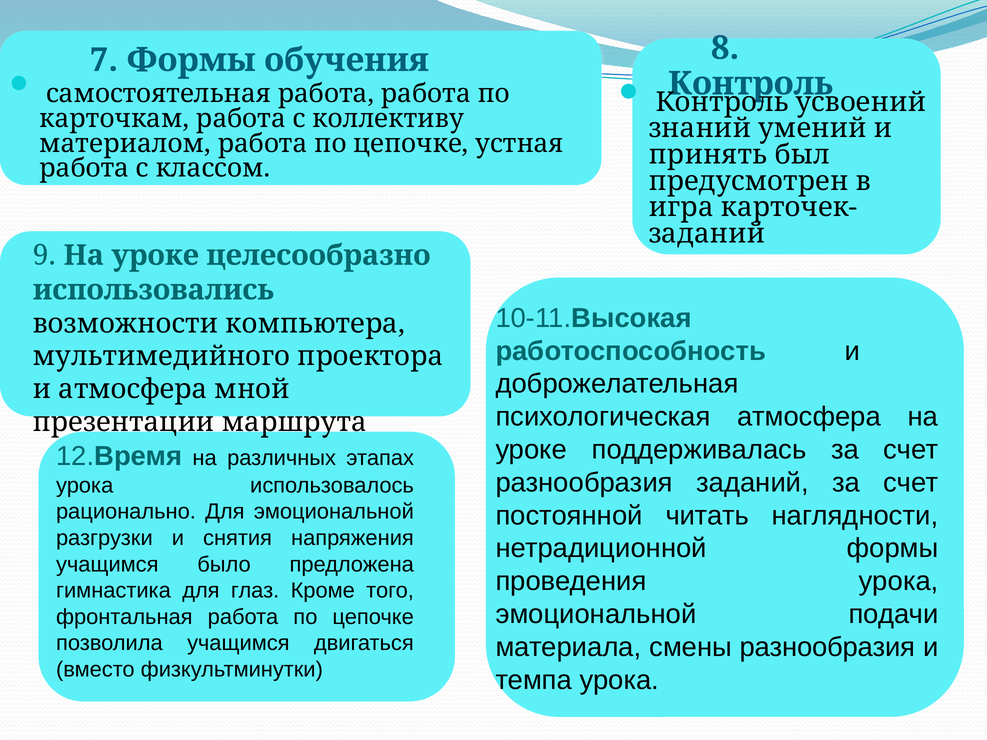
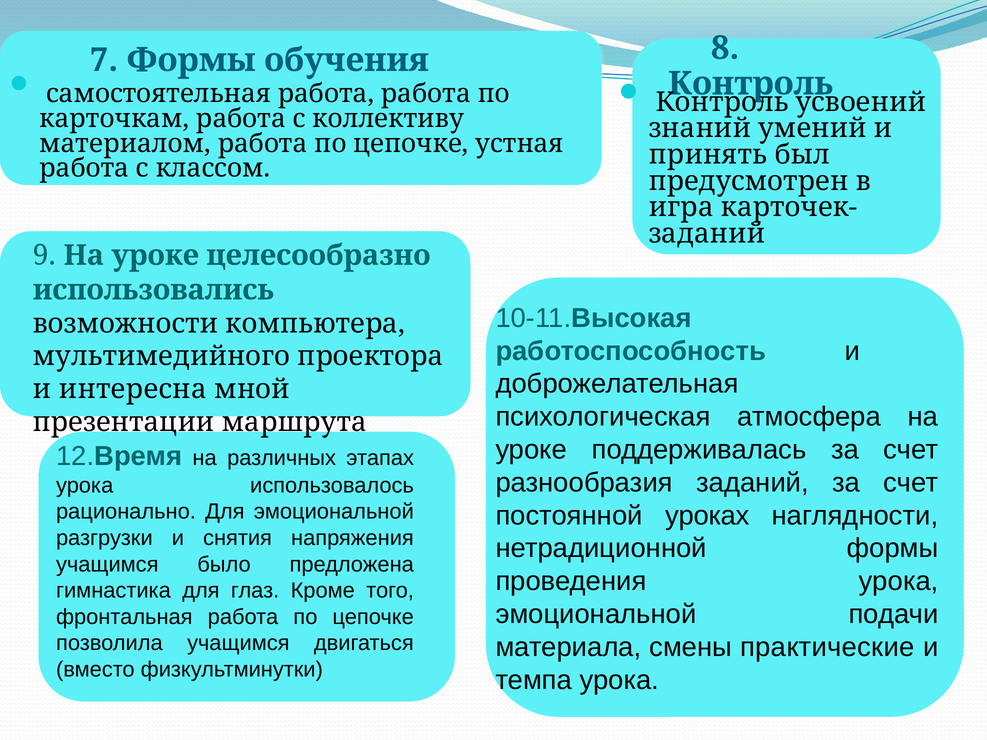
и атмосфера: атмосфера -> интересна (133, 389)
читать: читать -> уроках (707, 516)
смены разнообразия: разнообразия -> практические (827, 647)
